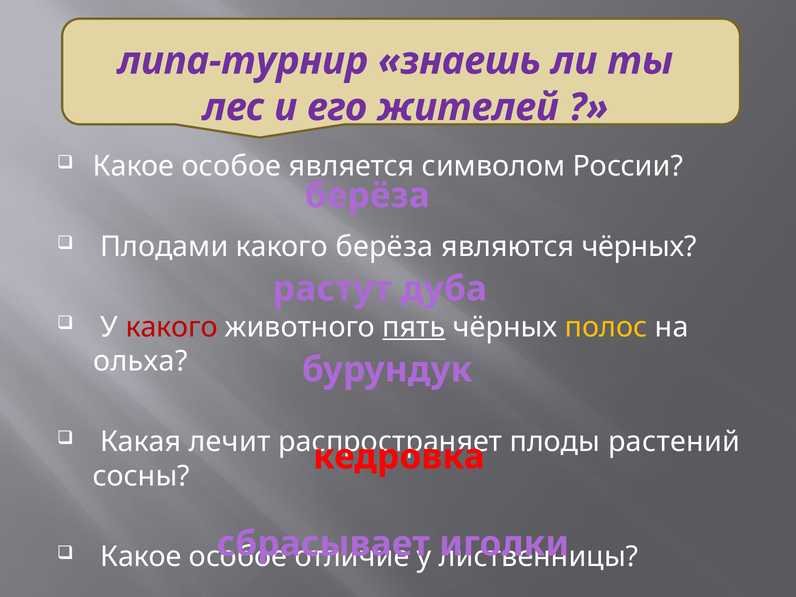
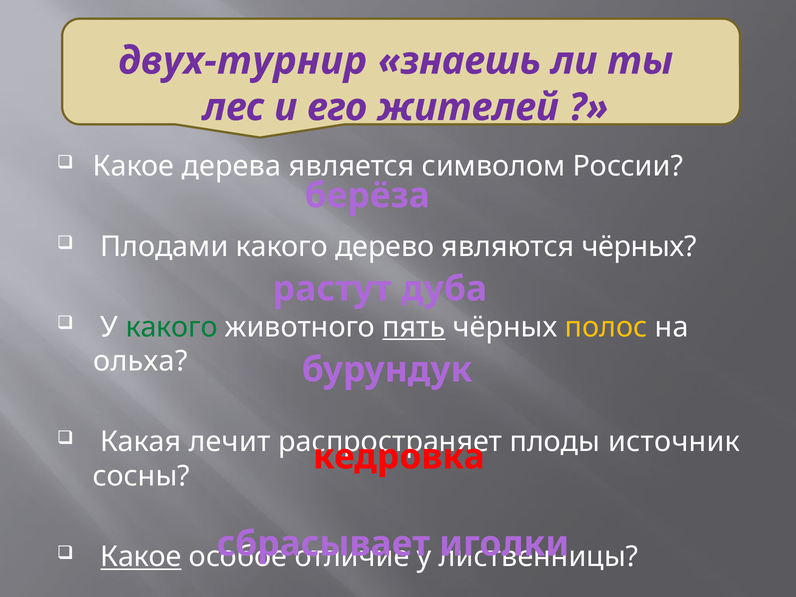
липа-турнир: липа-турнир -> двух-турнир (243, 61)
особое: особое -> дерева (231, 166)
какого берёза: берёза -> дерево (385, 247)
какого colour: red -> green (172, 327)
растений: растений -> источник (674, 442)
Какое underline: none -> present (141, 557)
